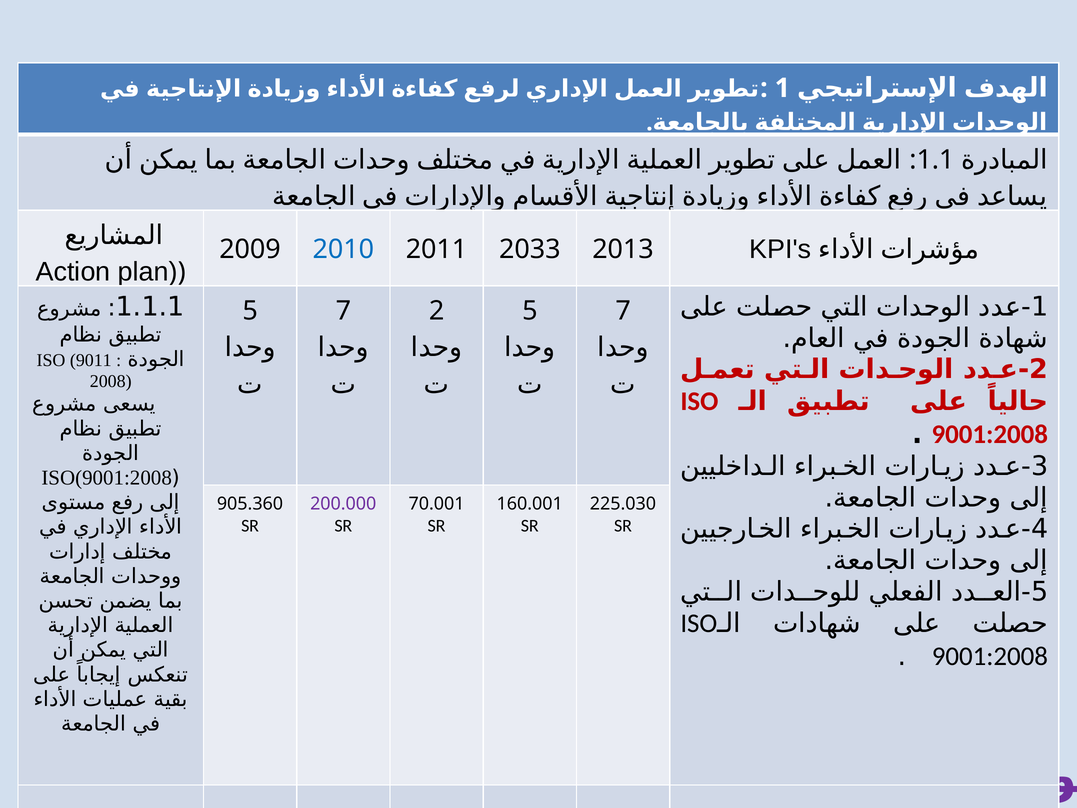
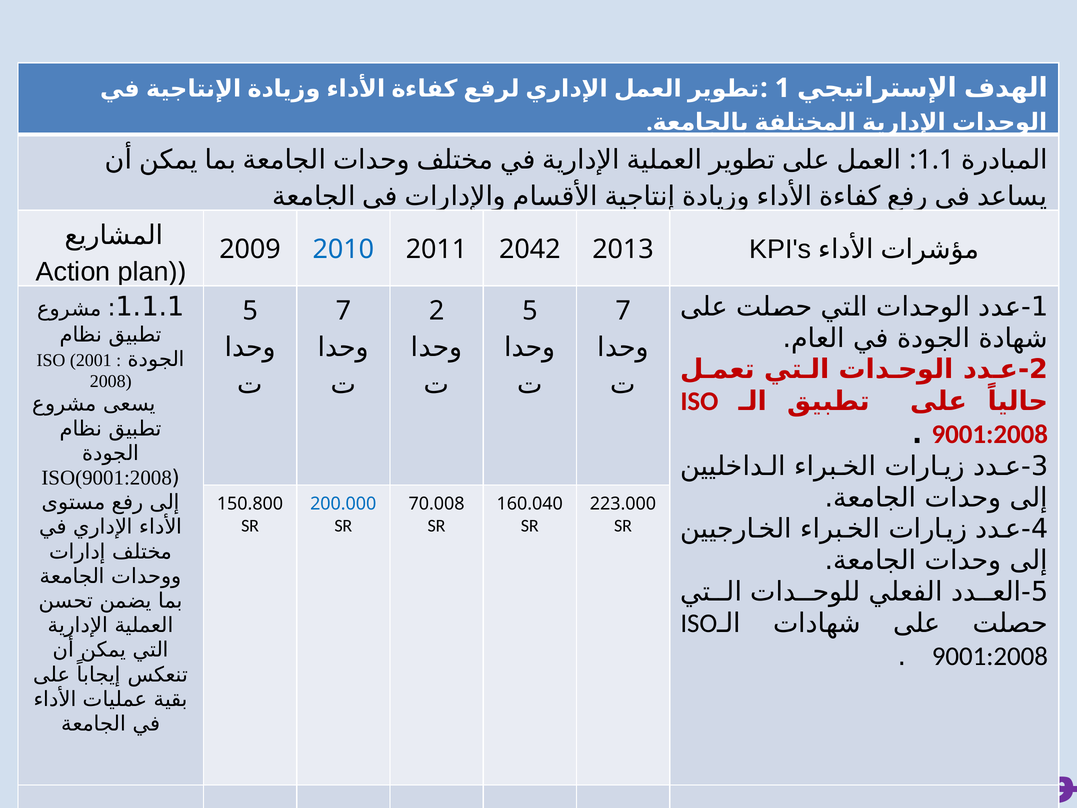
2033: 2033 -> 2042 (530, 249)
9011: 9011 -> 2001 (91, 360)
905.360: 905.360 -> 150.800 (250, 503)
200.000 colour: purple -> blue (343, 503)
70.001: 70.001 -> 70.008 (437, 503)
160.001: 160.001 -> 160.040 (530, 503)
225.030: 225.030 -> 223.000 (623, 503)
